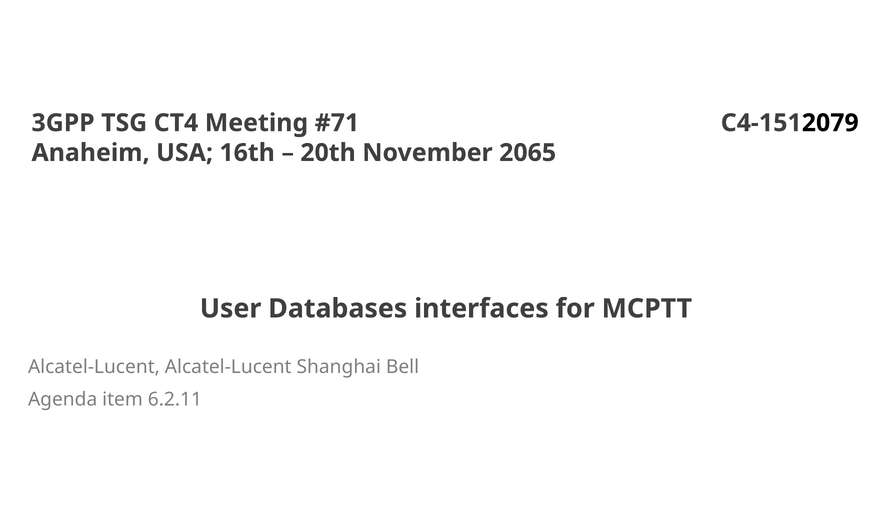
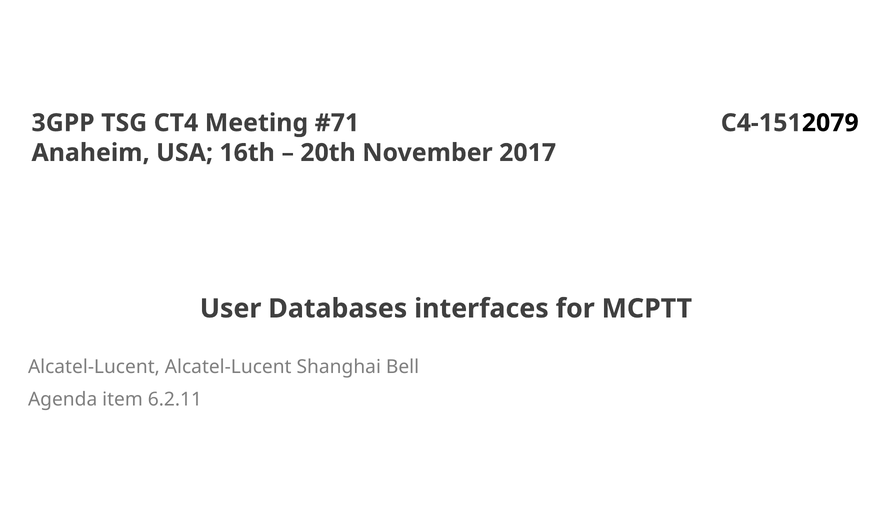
2065: 2065 -> 2017 (528, 153)
